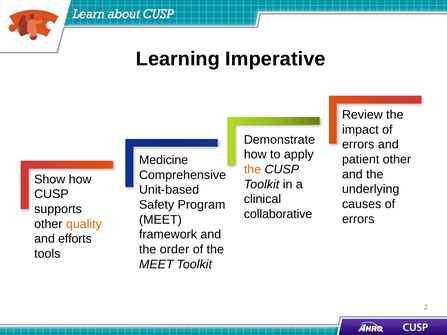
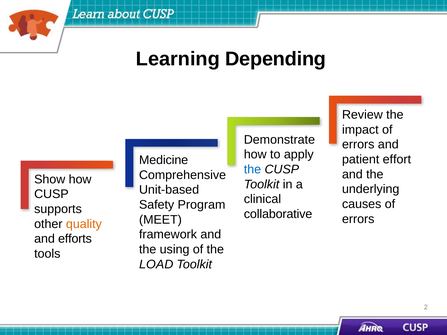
Imperative: Imperative -> Depending (276, 59)
patient other: other -> effort (397, 160)
the colour: orange -> blue (253, 170)
order: order -> using (175, 250)
MEET: MEET -> LOAD (156, 265)
